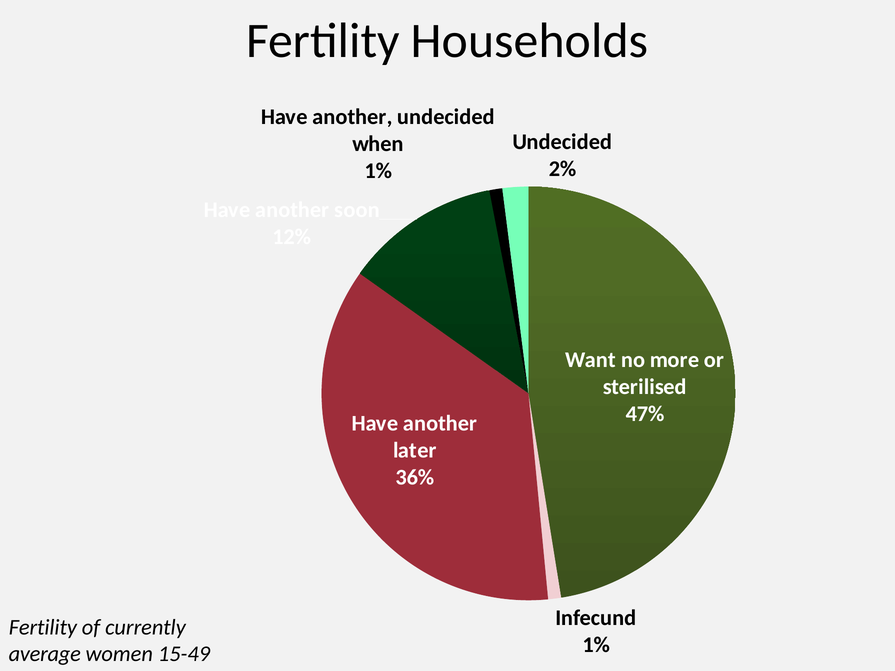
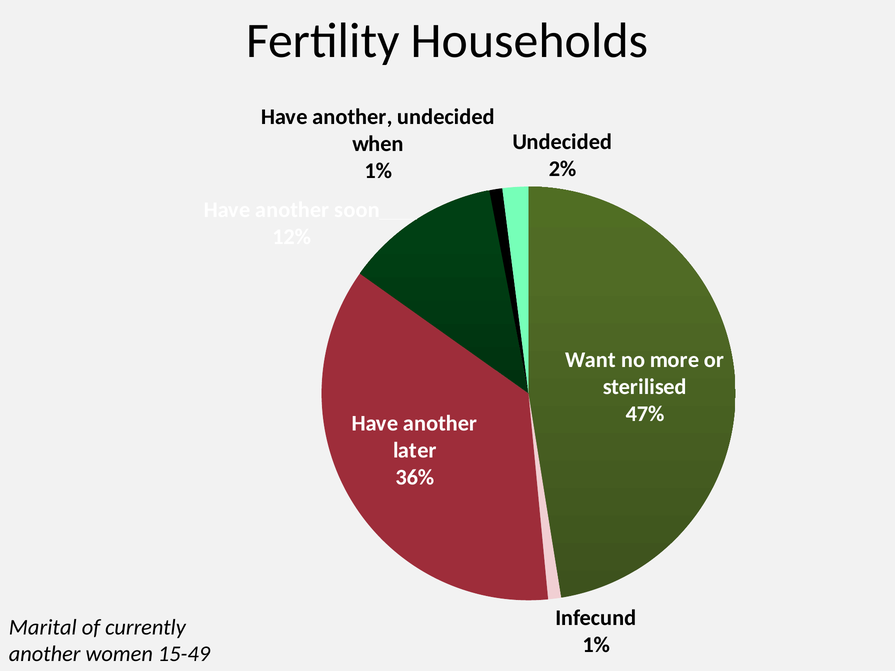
Fertility: Fertility -> Marital (43, 627)
average: average -> another (45, 654)
